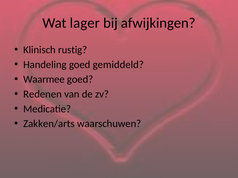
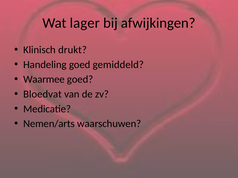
rustig: rustig -> drukt (73, 50)
Redenen: Redenen -> Bloedvat (42, 94)
Zakken/arts: Zakken/arts -> Nemen/arts (49, 124)
